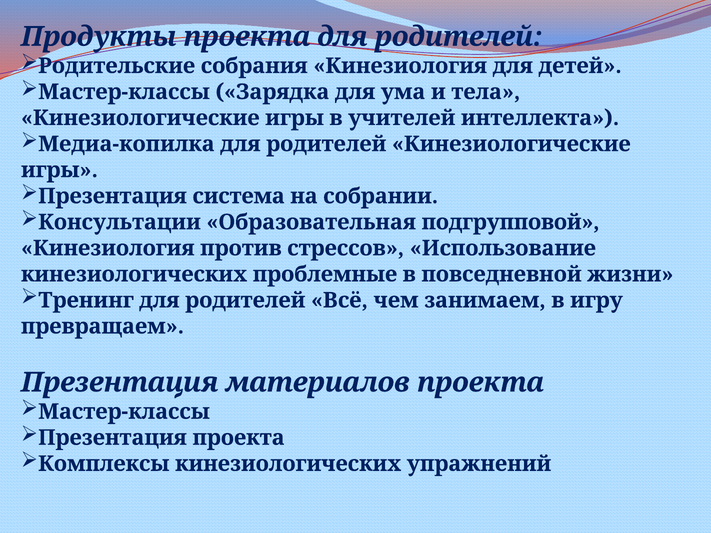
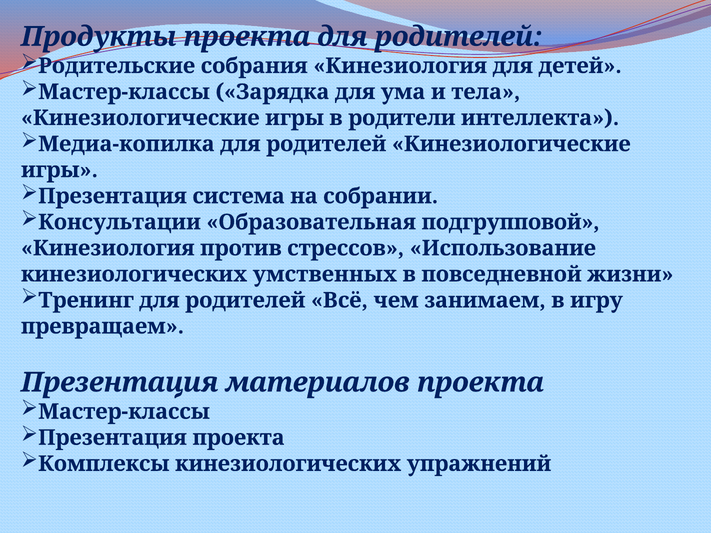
учителей: учителей -> родители (402, 118)
проблемные: проблемные -> умственных (325, 274)
